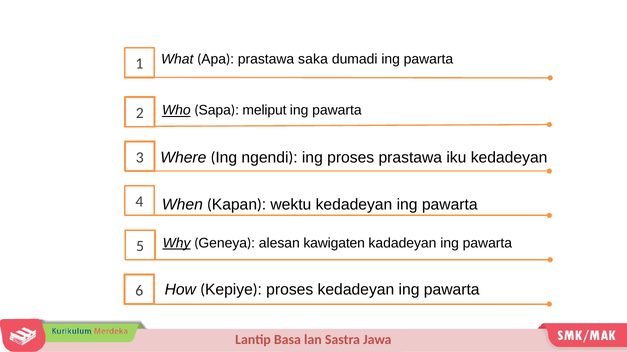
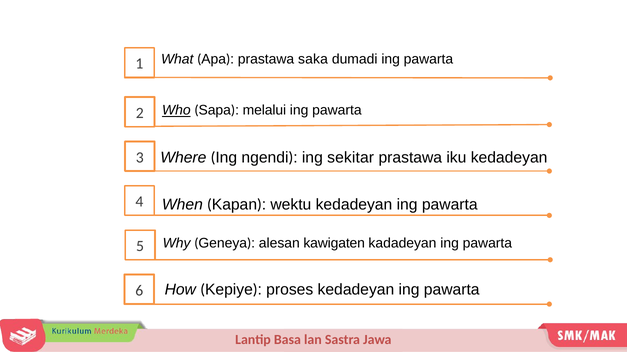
meliput: meliput -> melalui (264, 111)
ing proses: proses -> sekitar (351, 158)
Why underline: present -> none (177, 244)
